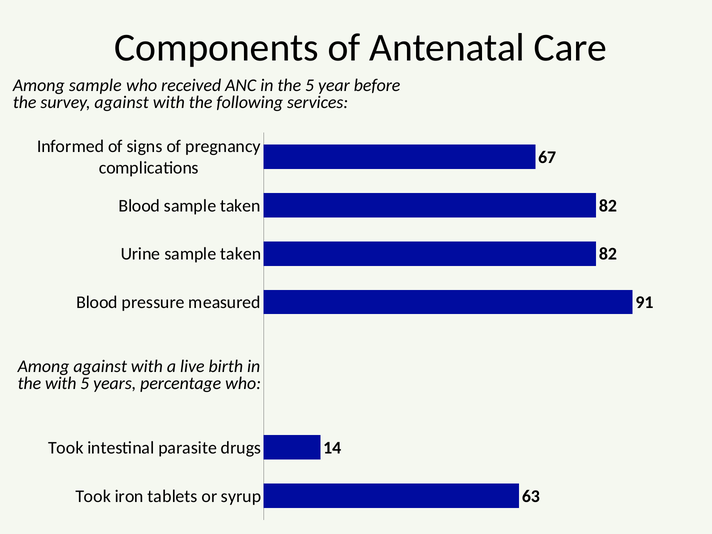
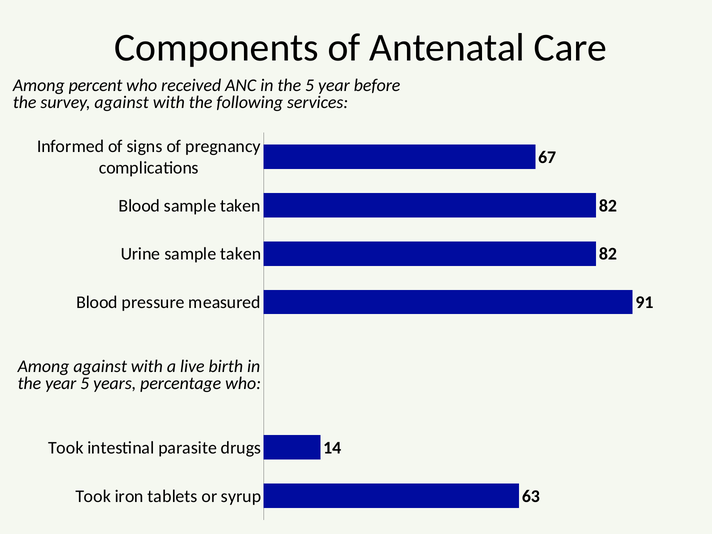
Among sample: sample -> percent (96, 86)
the with: with -> year (61, 384)
